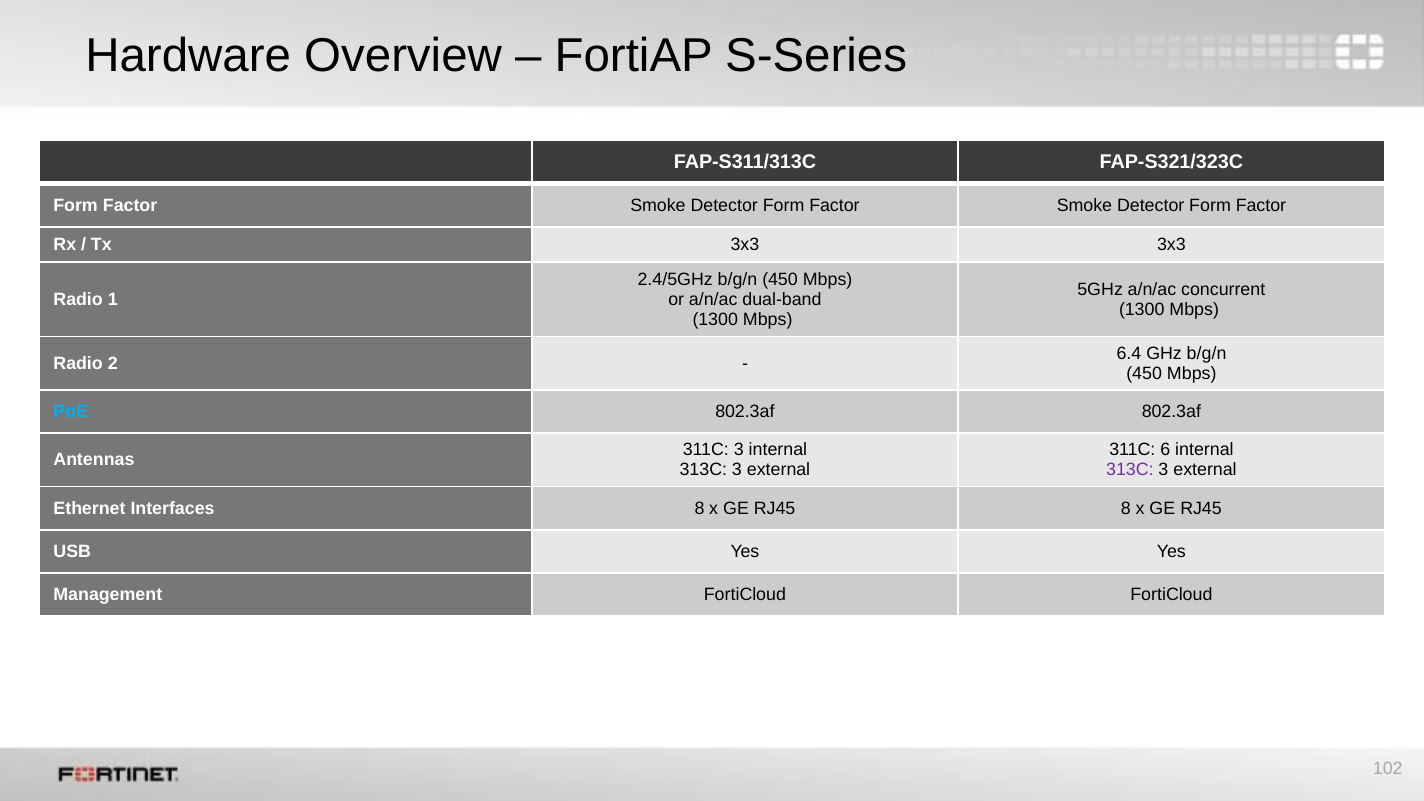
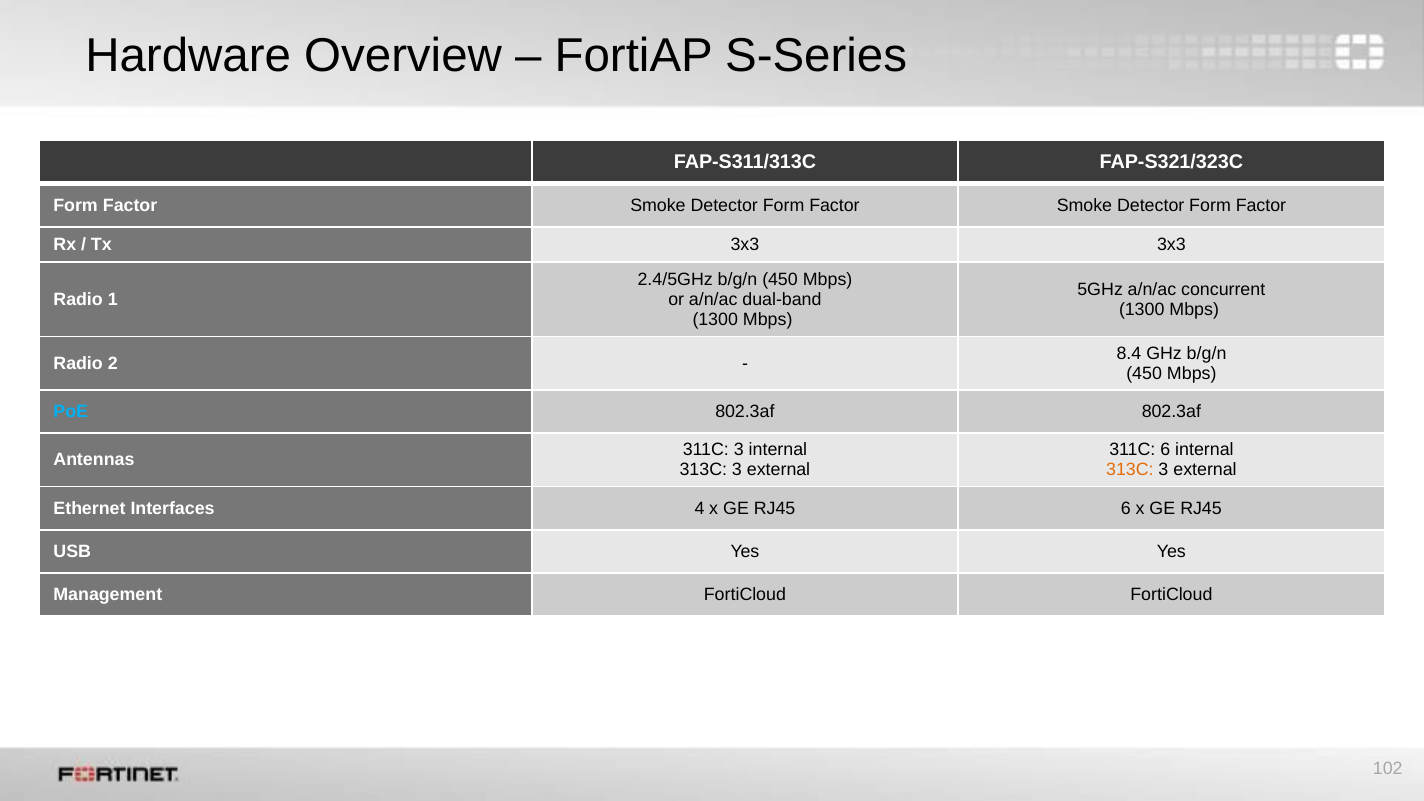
6.4: 6.4 -> 8.4 (1129, 353)
313C colour: purple -> orange (1130, 470)
Interfaces 8: 8 -> 4 (699, 508)
RJ45 8: 8 -> 6 (1126, 508)
